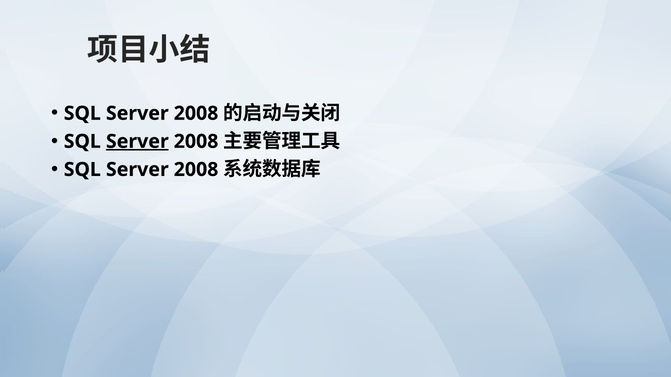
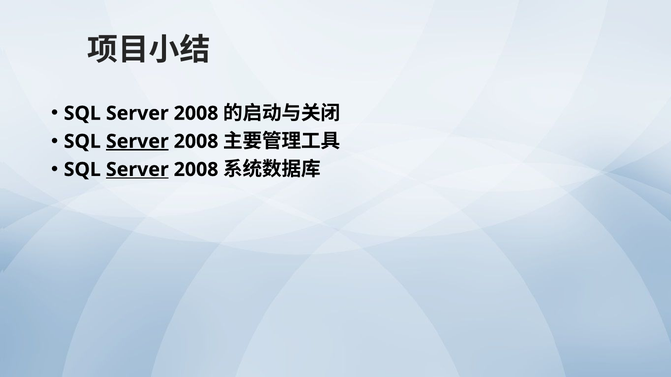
Server underline: none -> present (137, 170)
